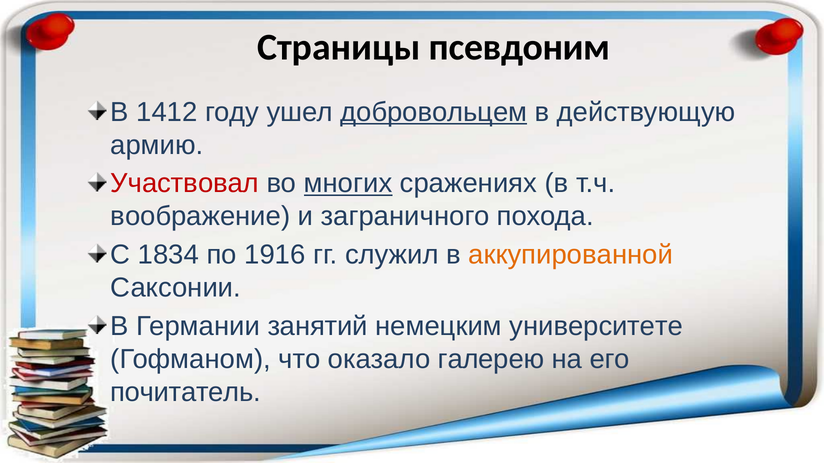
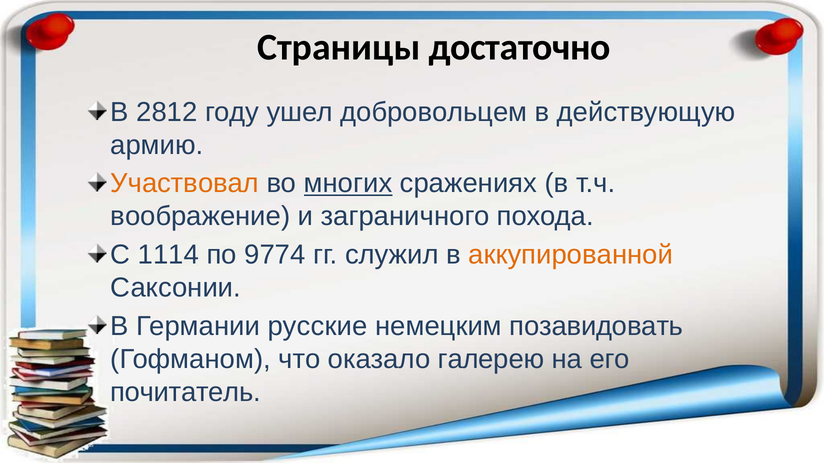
псевдоним: псевдоним -> достаточно (520, 47)
1412: 1412 -> 2812 (167, 112)
добровольцем underline: present -> none (434, 112)
Участвовал colour: red -> orange (185, 184)
1834: 1834 -> 1114 (168, 255)
1916: 1916 -> 9774 (275, 255)
занятий: занятий -> русские (317, 326)
университете: университете -> позавидовать (596, 326)
